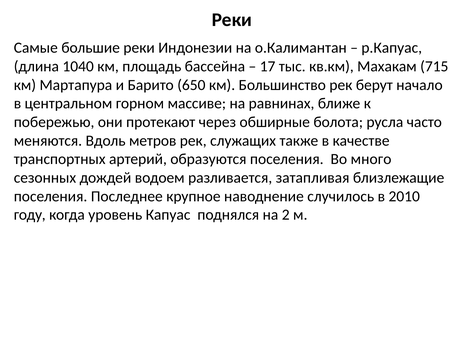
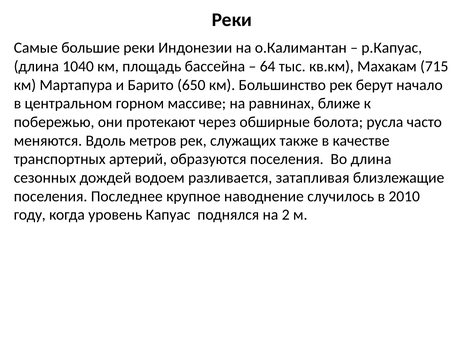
17: 17 -> 64 (268, 66)
Во много: много -> длина (371, 159)
